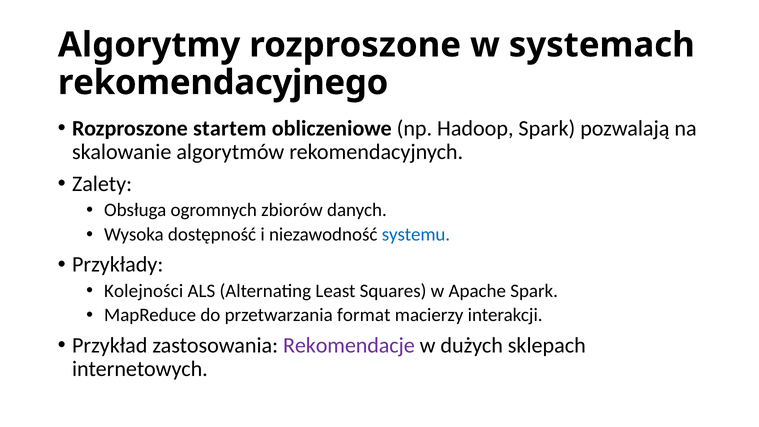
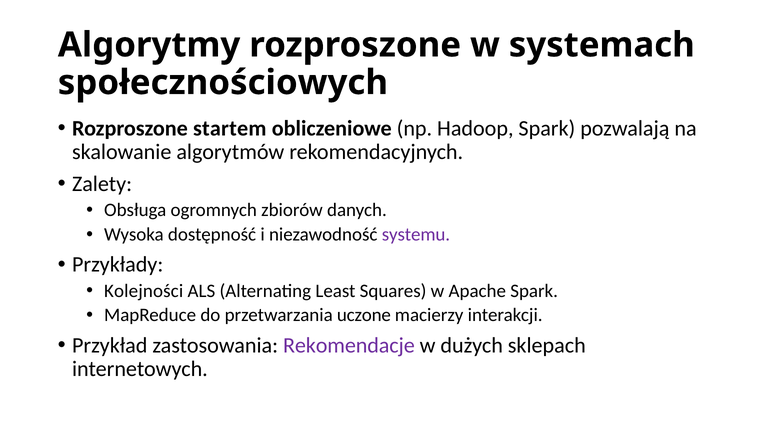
rekomendacyjnego: rekomendacyjnego -> społecznościowych (223, 83)
systemu colour: blue -> purple (416, 235)
format: format -> uczone (364, 315)
